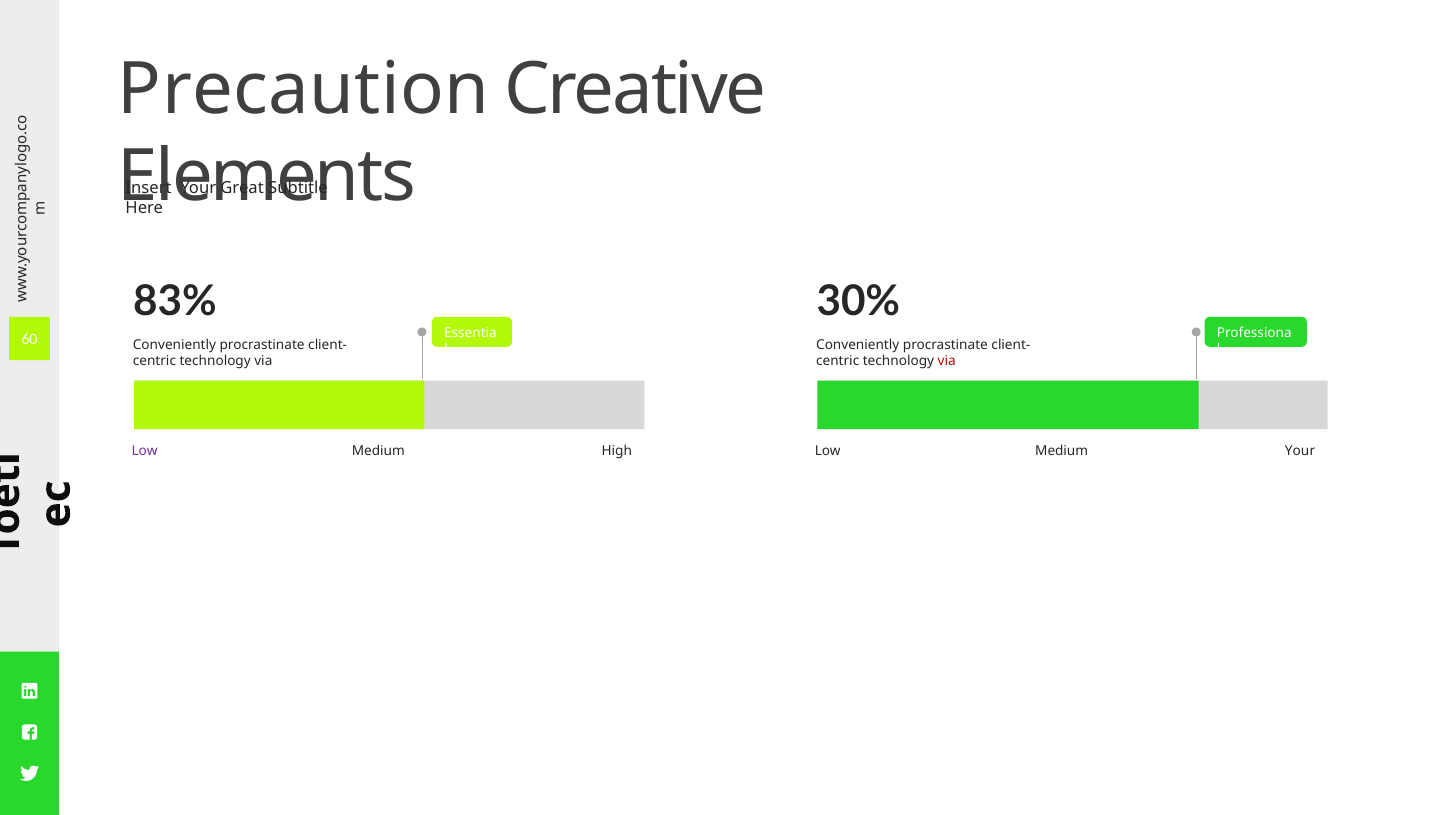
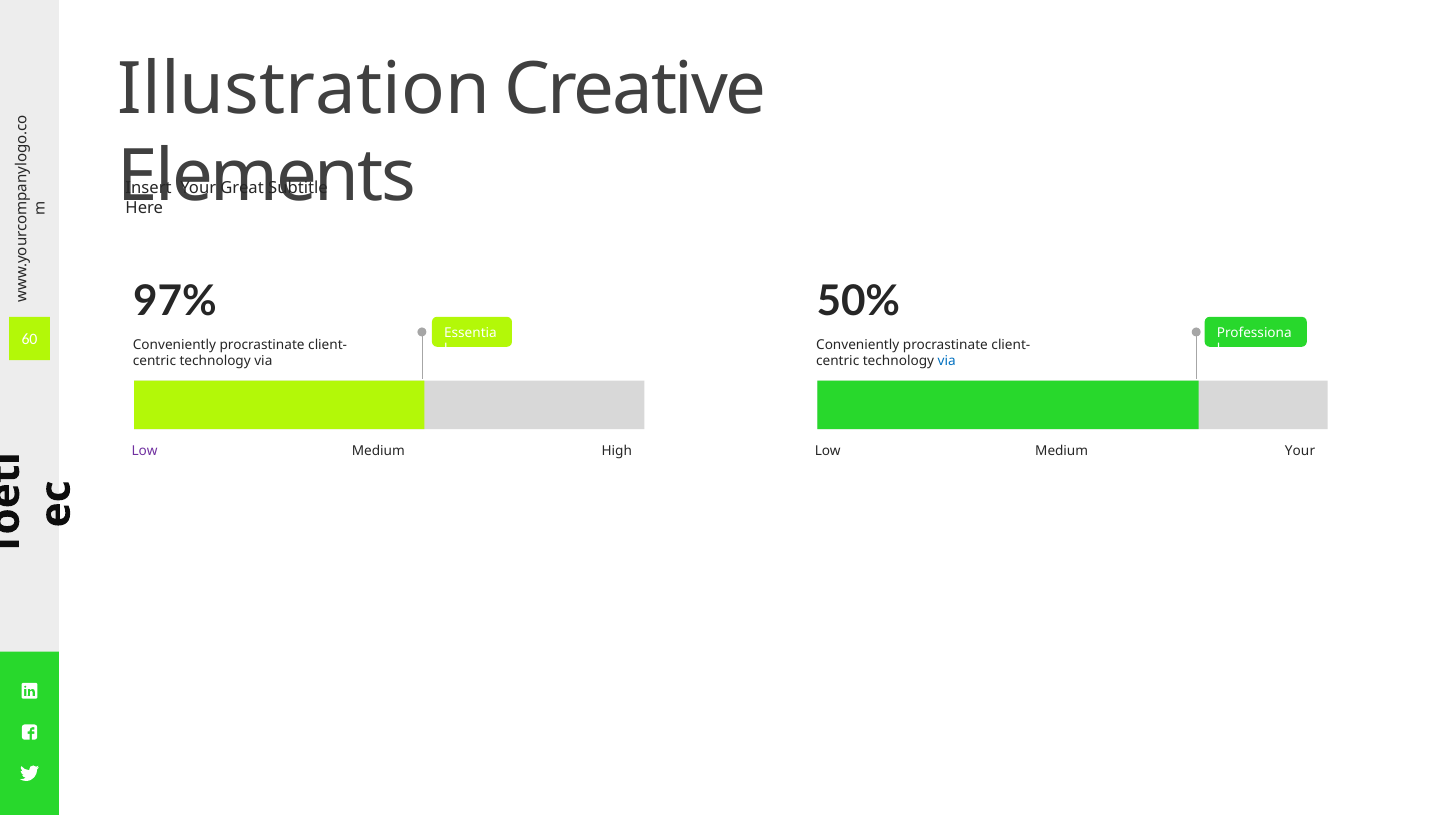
Precaution: Precaution -> Illustration (304, 90)
83%: 83% -> 97% (175, 302)
30%: 30% -> 50% (858, 302)
via colour: red -> blue (947, 361)
